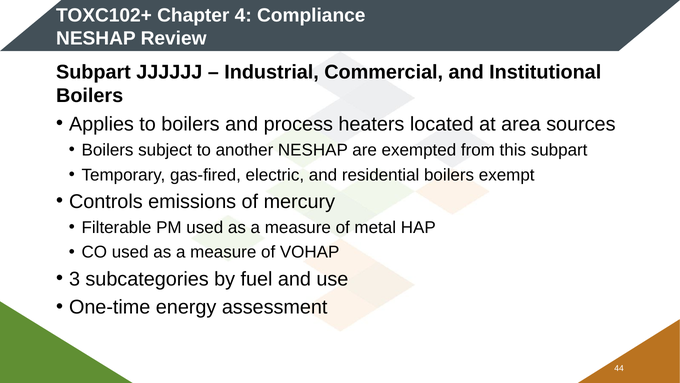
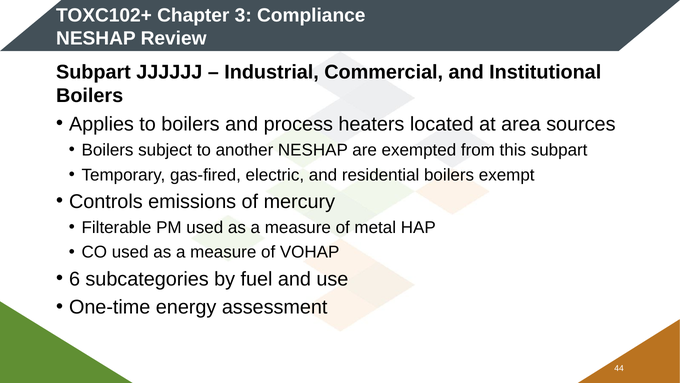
4: 4 -> 3 (243, 15)
3: 3 -> 6 (75, 279)
